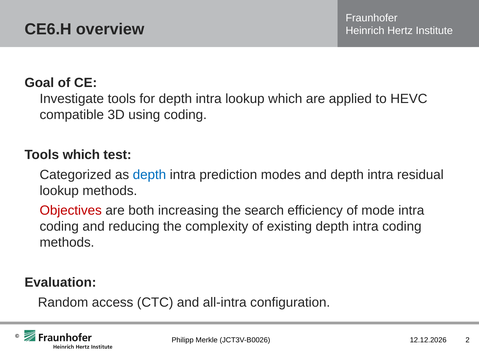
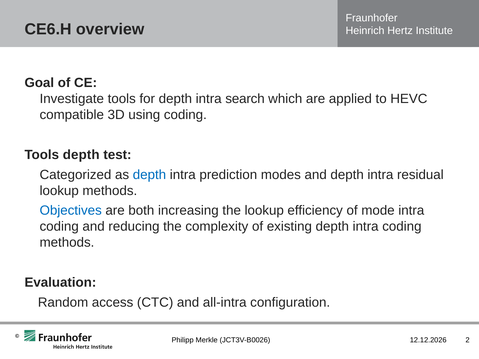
intra lookup: lookup -> search (245, 99)
Tools which: which -> depth (81, 155)
Objectives colour: red -> blue (71, 211)
the search: search -> lookup (264, 211)
